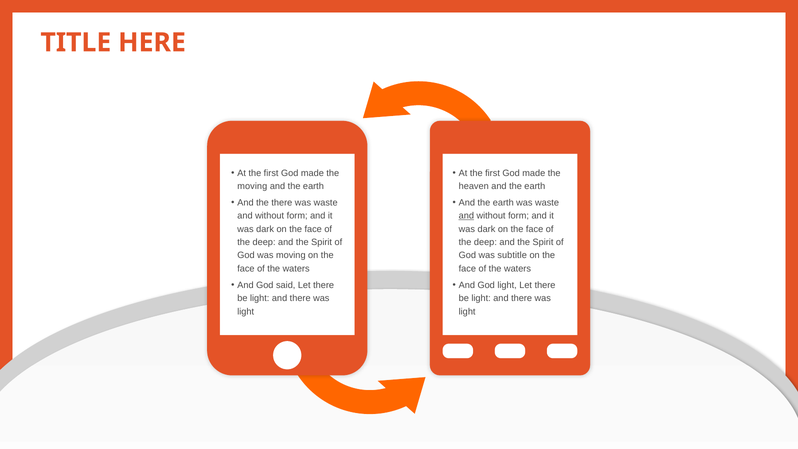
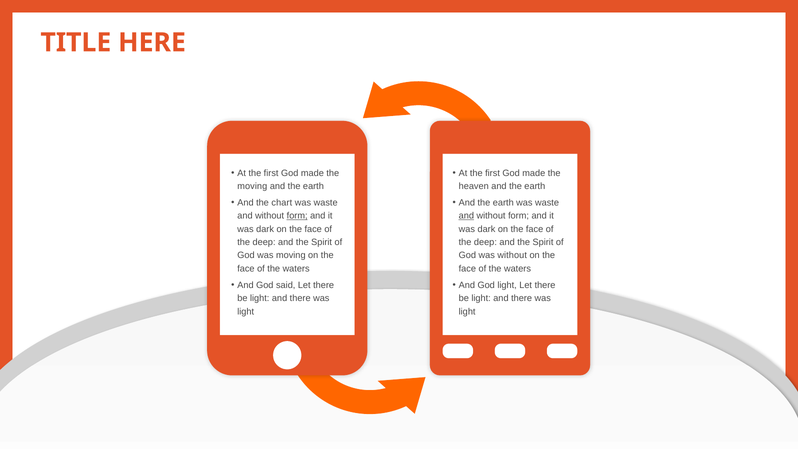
the there: there -> chart (282, 203)
form underline: none -> present (297, 216)
was subtitle: subtitle -> without (512, 255)
